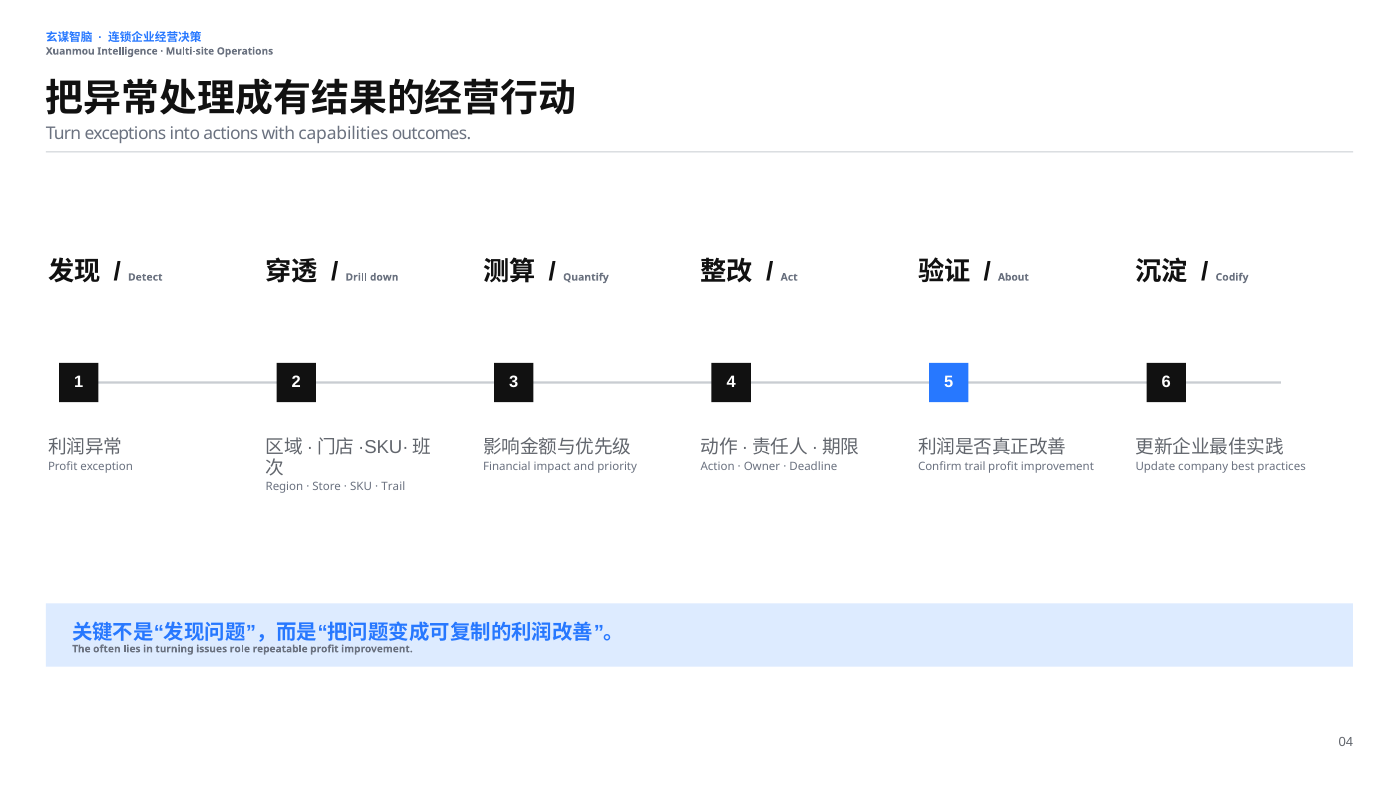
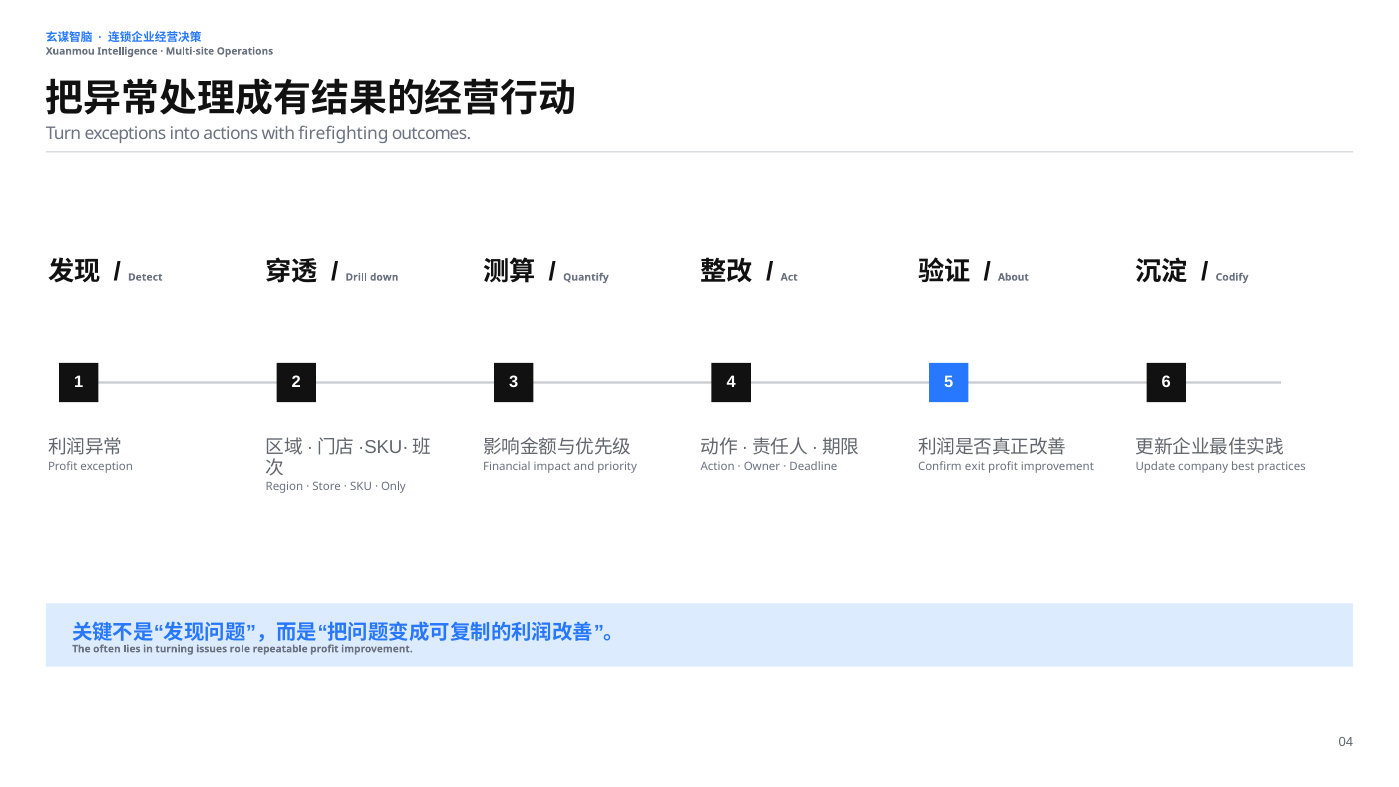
capabilities: capabilities -> firefighting (343, 134)
Confirm trail: trail -> exit (975, 466)
Trail: Trail -> Only (393, 487)
